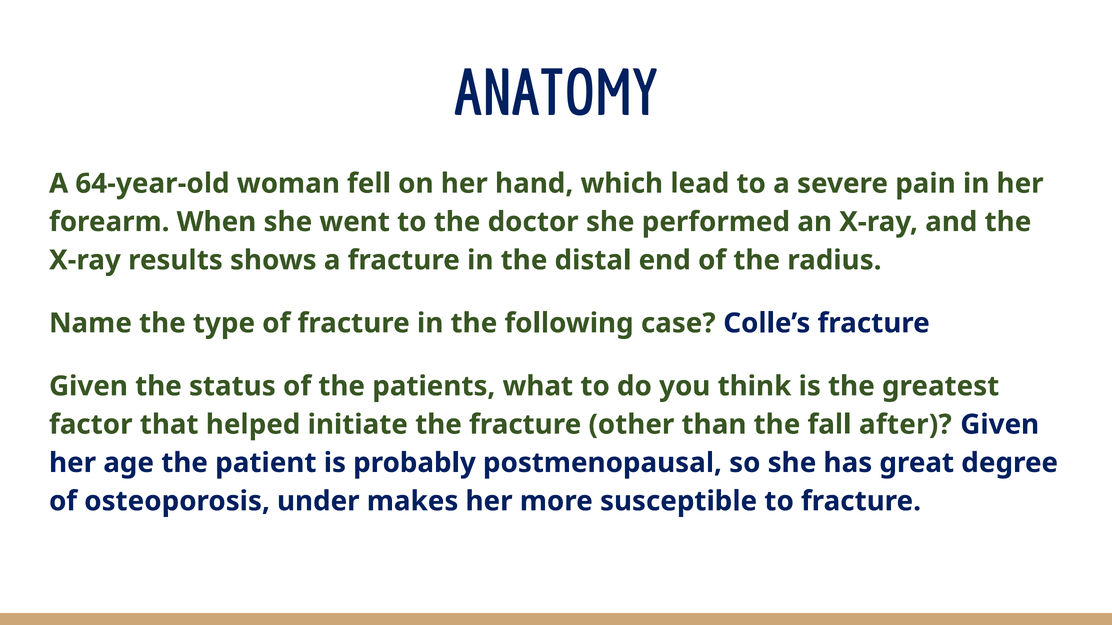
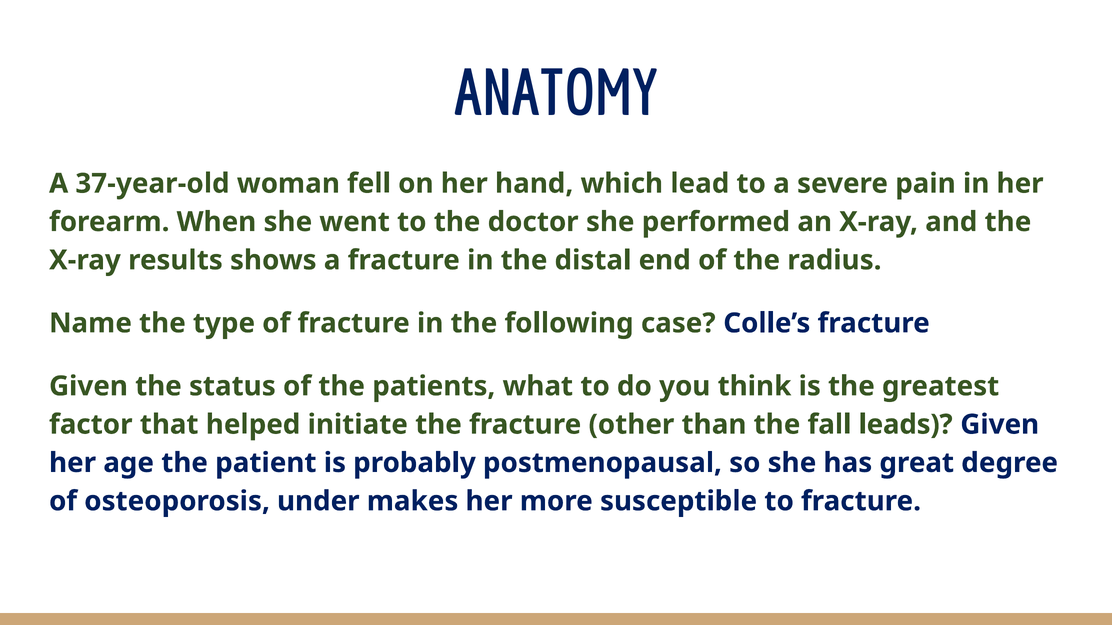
64-year-old: 64-year-old -> 37-year-old (152, 184)
after: after -> leads (906, 425)
